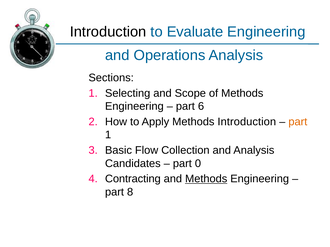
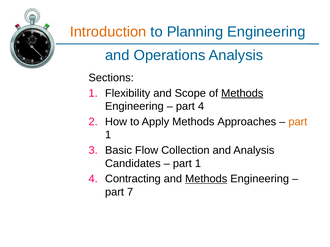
Introduction colour: black -> orange (108, 32)
Evaluate: Evaluate -> Planning (195, 32)
Selecting: Selecting -> Flexibility (128, 93)
Methods underline: none -> present (242, 93)
part 6: 6 -> 4 (201, 107)
Methods Introduction: Introduction -> Approaches (247, 122)
0: 0 -> 1 (198, 164)
8: 8 -> 7 (130, 192)
